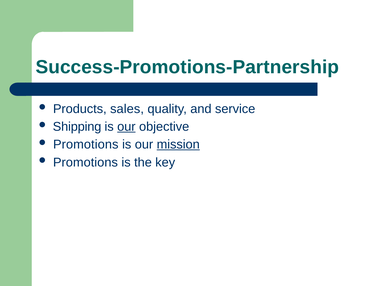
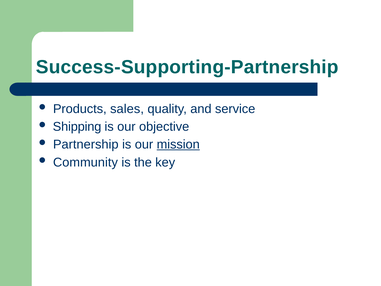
Success-Promotions-Partnership: Success-Promotions-Partnership -> Success-Supporting-Partnership (187, 67)
our underline: present -> none (126, 127)
Promotions: Promotions -> Partnership (86, 144)
Promotions: Promotions -> Community (85, 162)
